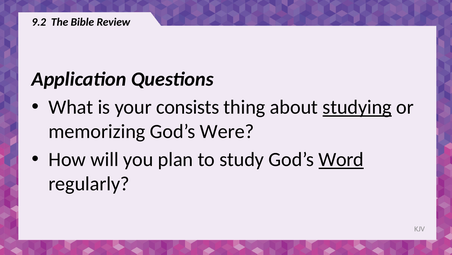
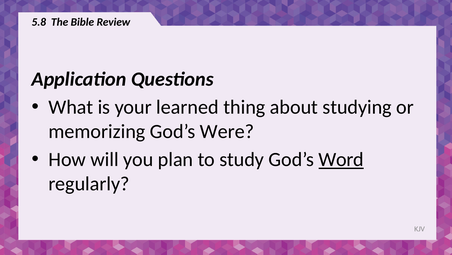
9.2: 9.2 -> 5.8 (39, 22)
consists: consists -> learned (188, 107)
studying underline: present -> none (357, 107)
